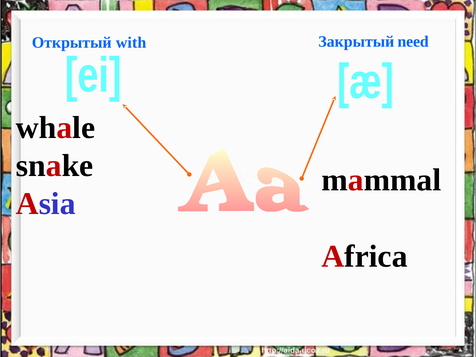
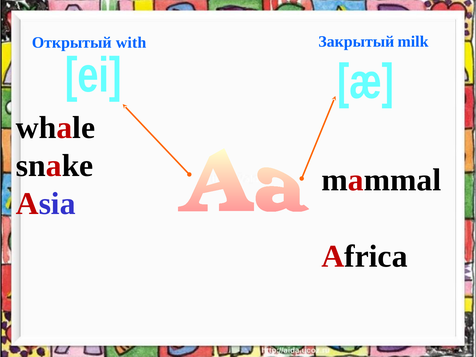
need: need -> milk (413, 42)
